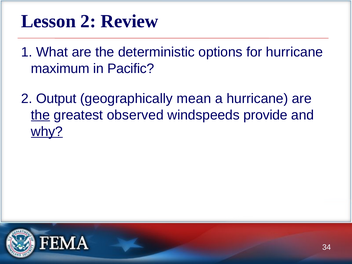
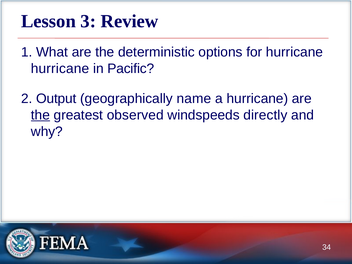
Lesson 2: 2 -> 3 (88, 21)
maximum: maximum -> hurricane (60, 69)
mean: mean -> name (194, 99)
provide: provide -> directly (265, 115)
why underline: present -> none (47, 132)
